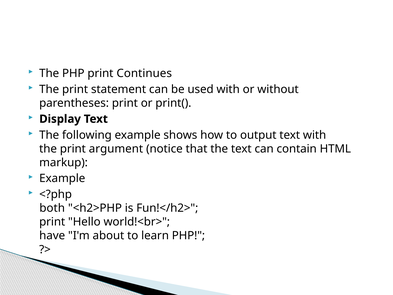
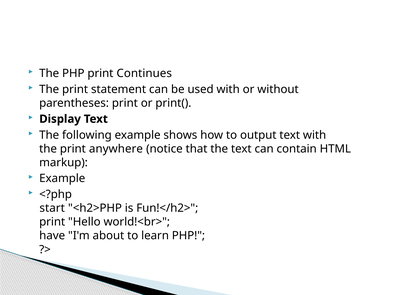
argument: argument -> anywhere (116, 149)
both: both -> start (52, 208)
